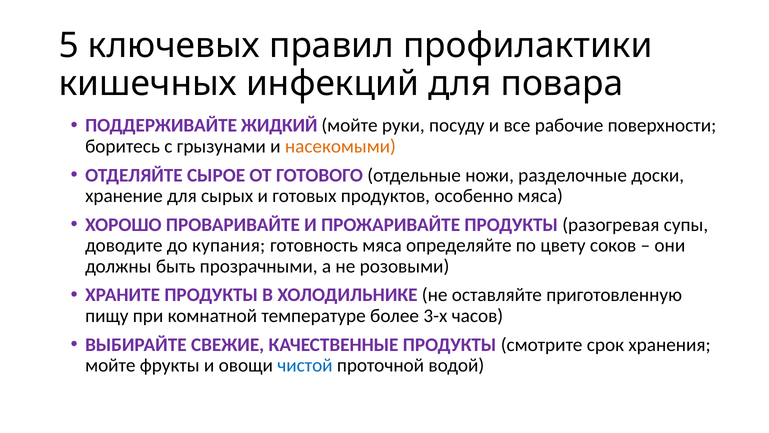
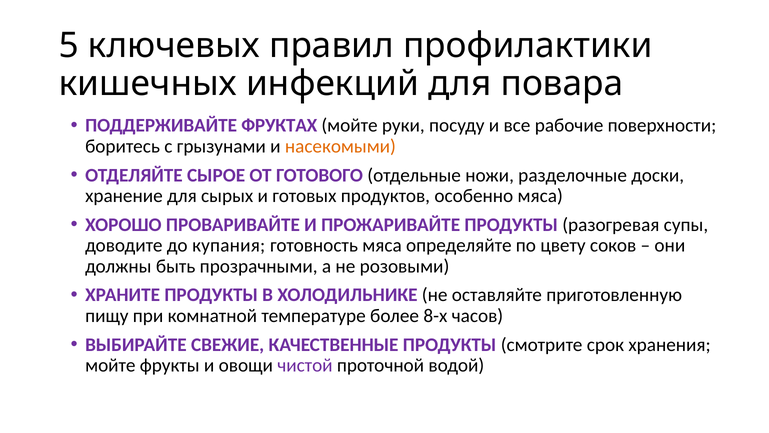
ЖИДКИЙ: ЖИДКИЙ -> ФРУКТАХ (279, 125)
3-х: 3-х -> 8-х (435, 316)
чистой colour: blue -> purple (305, 365)
